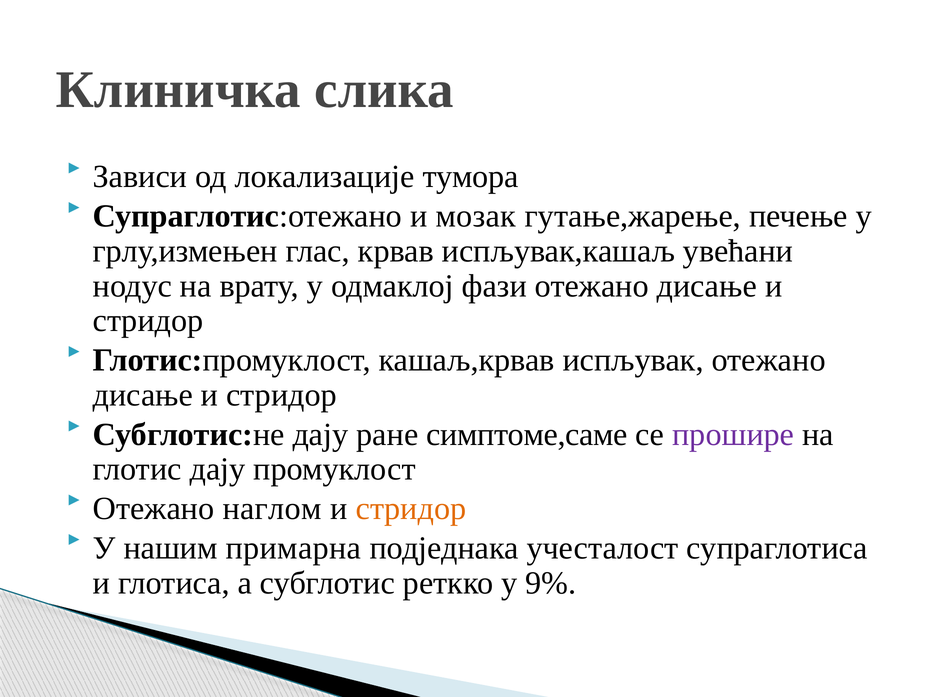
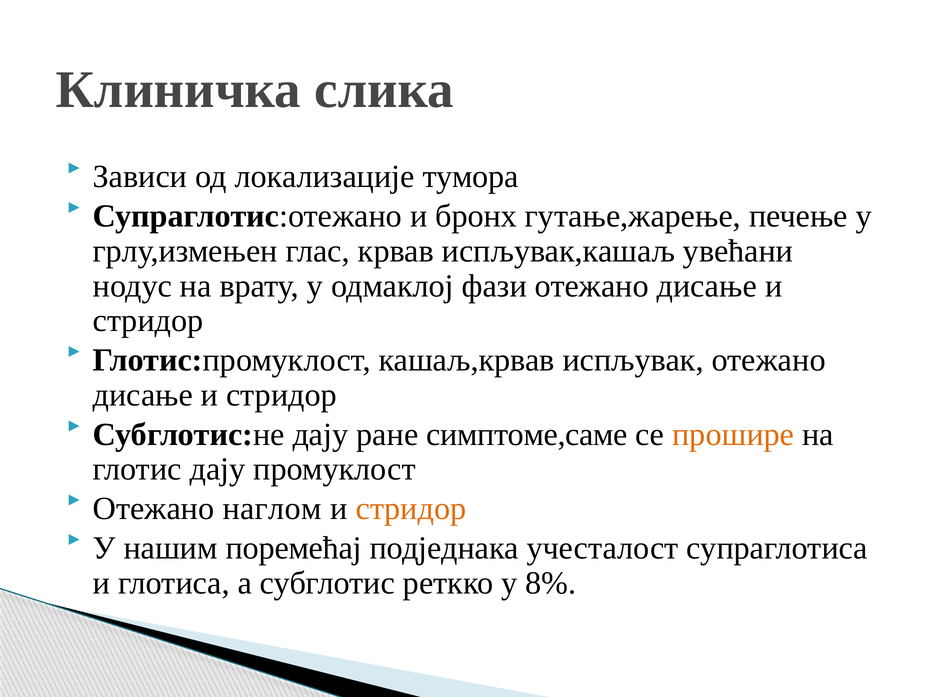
мозак: мозак -> бронх (476, 216)
прошире colour: purple -> orange (733, 434)
примарна: примарна -> поремећај (294, 548)
9%: 9% -> 8% (551, 583)
